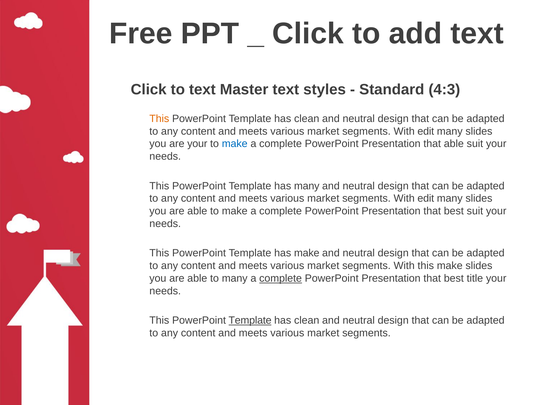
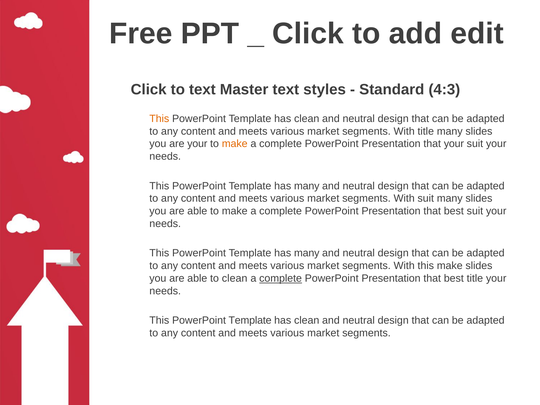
add text: text -> edit (477, 34)
edit: edit -> title (426, 131)
make colour: blue -> orange (235, 144)
that able: able -> your (454, 144)
edit: edit -> suit (426, 199)
make: make -> many (307, 253)
to many: many -> clean (235, 278)
Template underline: present -> none (250, 320)
